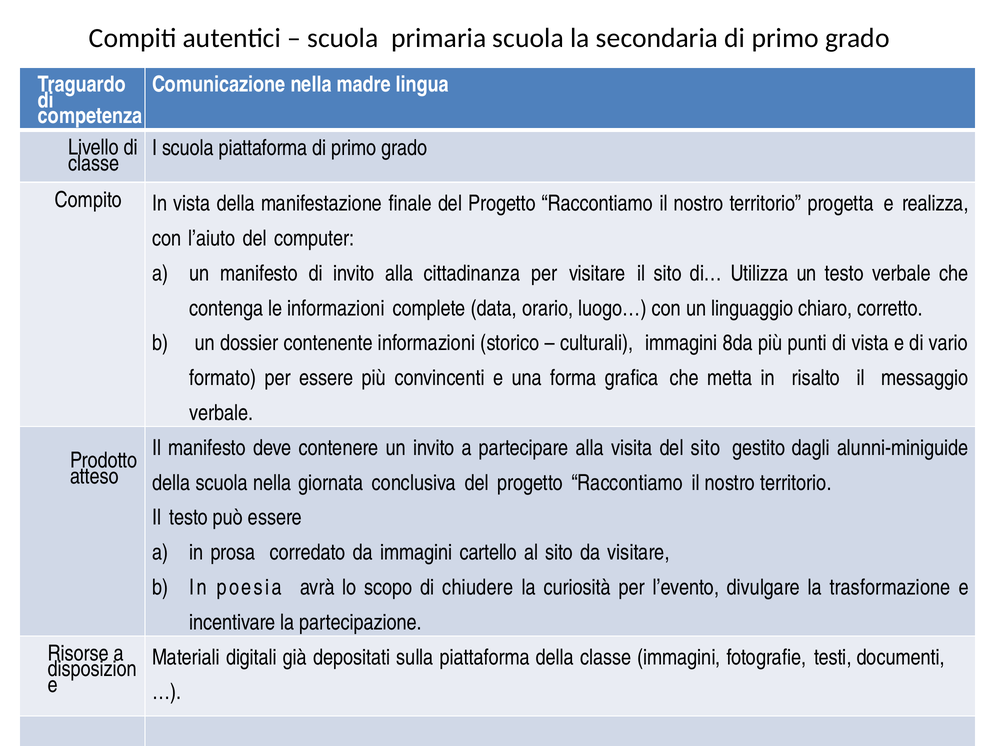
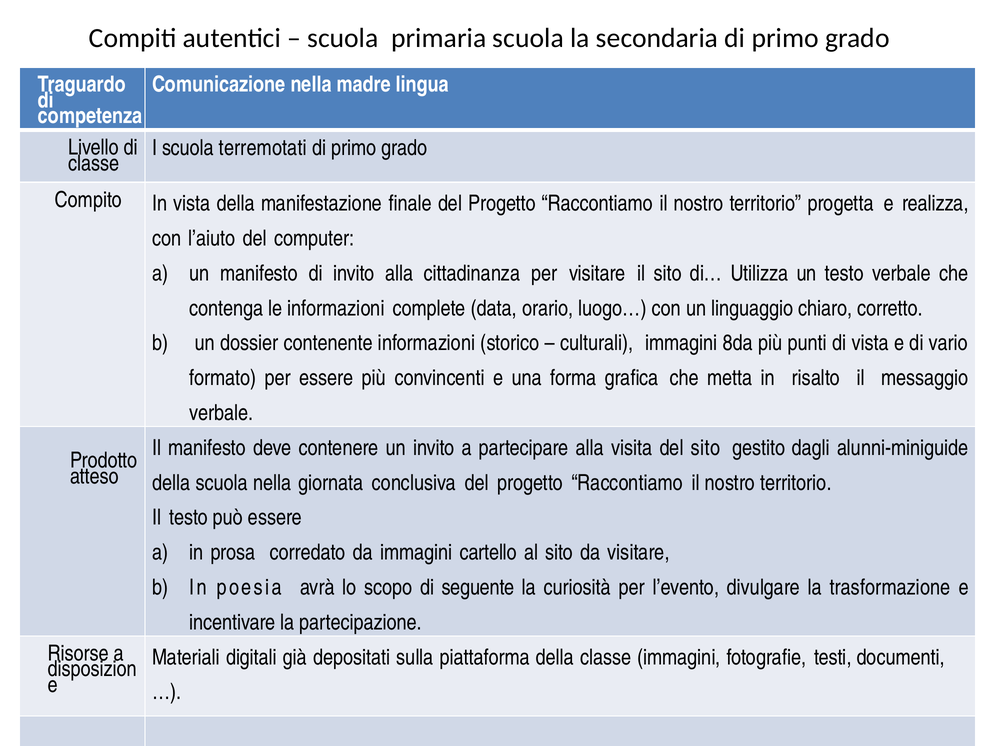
scuola piattaforma: piattaforma -> terremotati (263, 148)
chiudere: chiudere -> seguente (478, 588)
